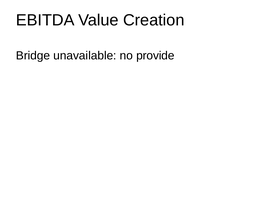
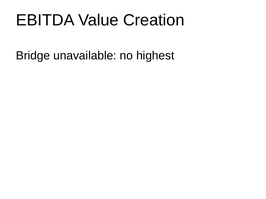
provide: provide -> highest (155, 56)
